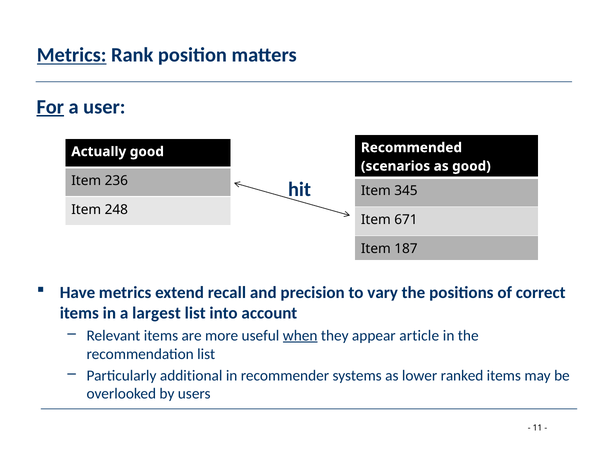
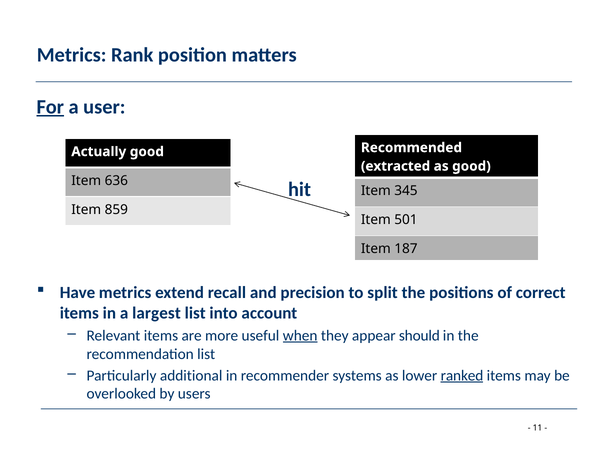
Metrics underline: present -> none (72, 55)
scenarios: scenarios -> extracted (396, 166)
236: 236 -> 636 (116, 181)
248: 248 -> 859 (116, 209)
671: 671 -> 501 (406, 220)
vary: vary -> split (383, 293)
article: article -> should (419, 335)
ranked underline: none -> present (462, 375)
